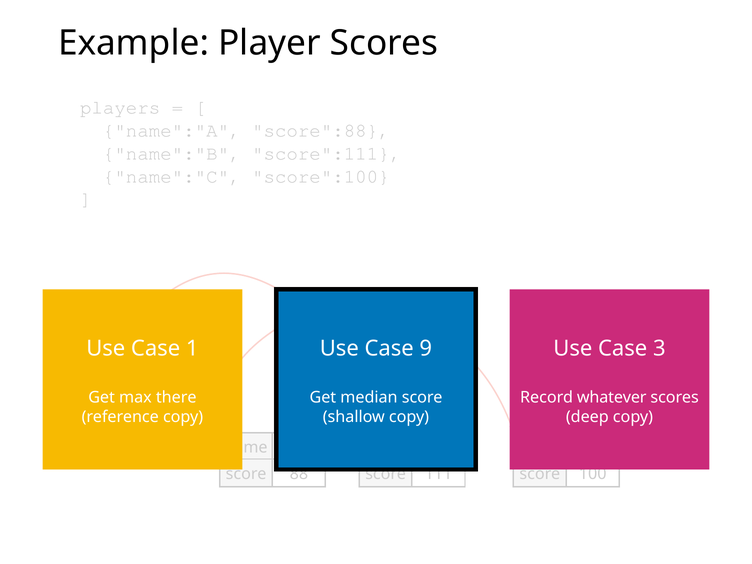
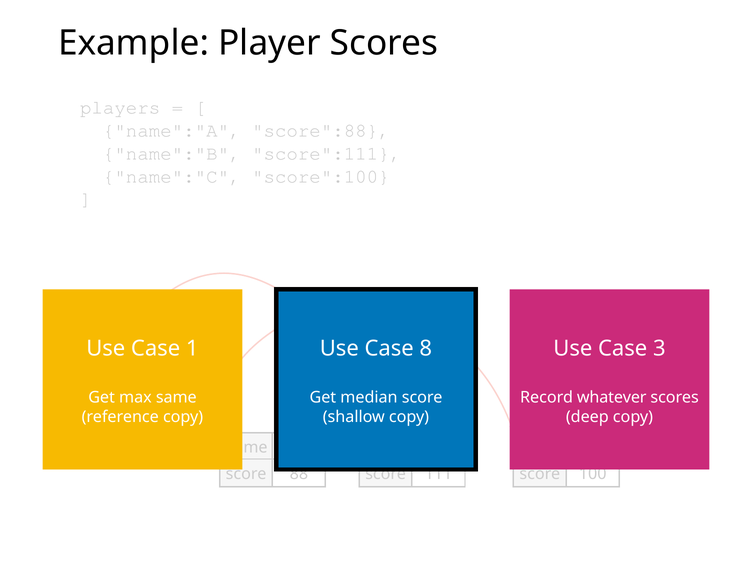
9: 9 -> 8 (426, 348)
there: there -> same (176, 397)
